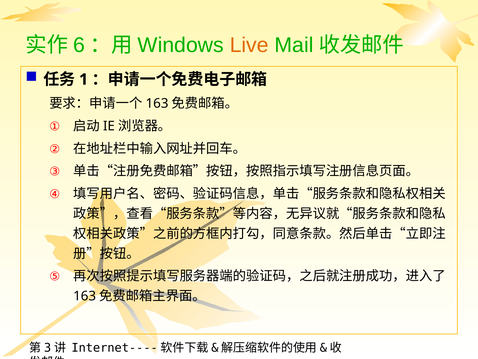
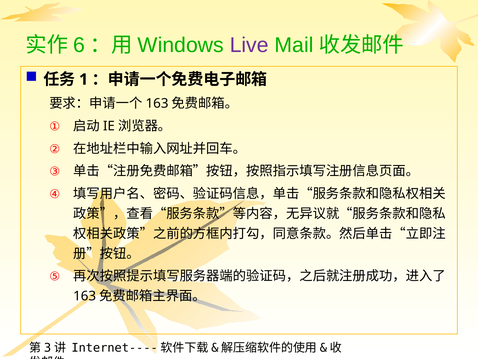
Live colour: orange -> purple (249, 45)
